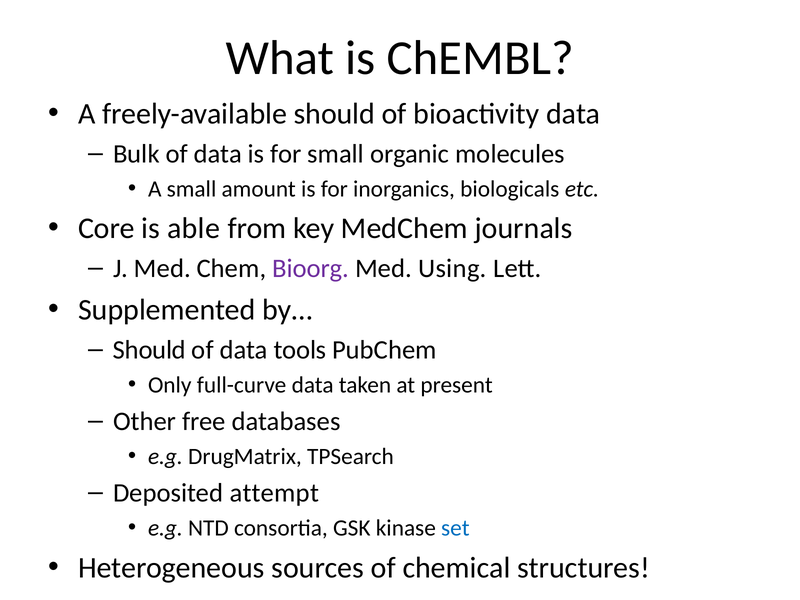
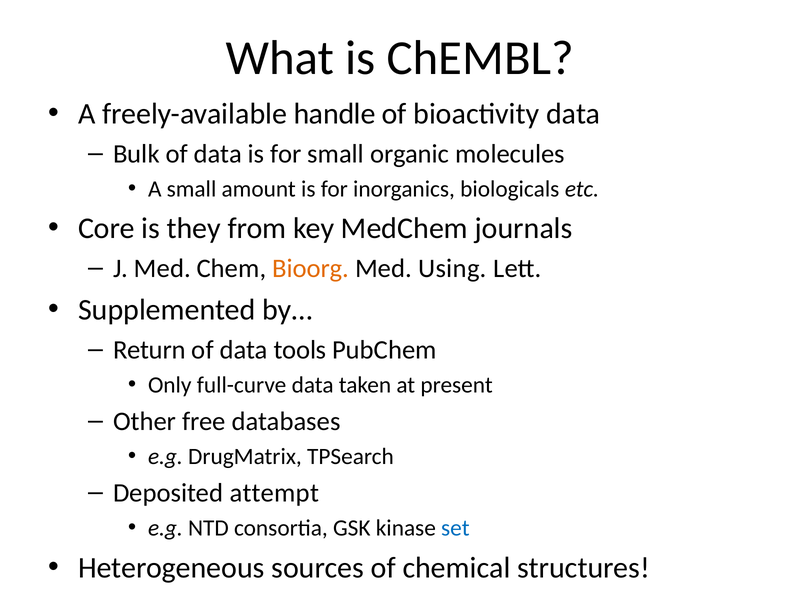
freely-available should: should -> handle (334, 114)
able: able -> they (194, 228)
Bioorg colour: purple -> orange (311, 269)
Should: Should -> Return (149, 350)
